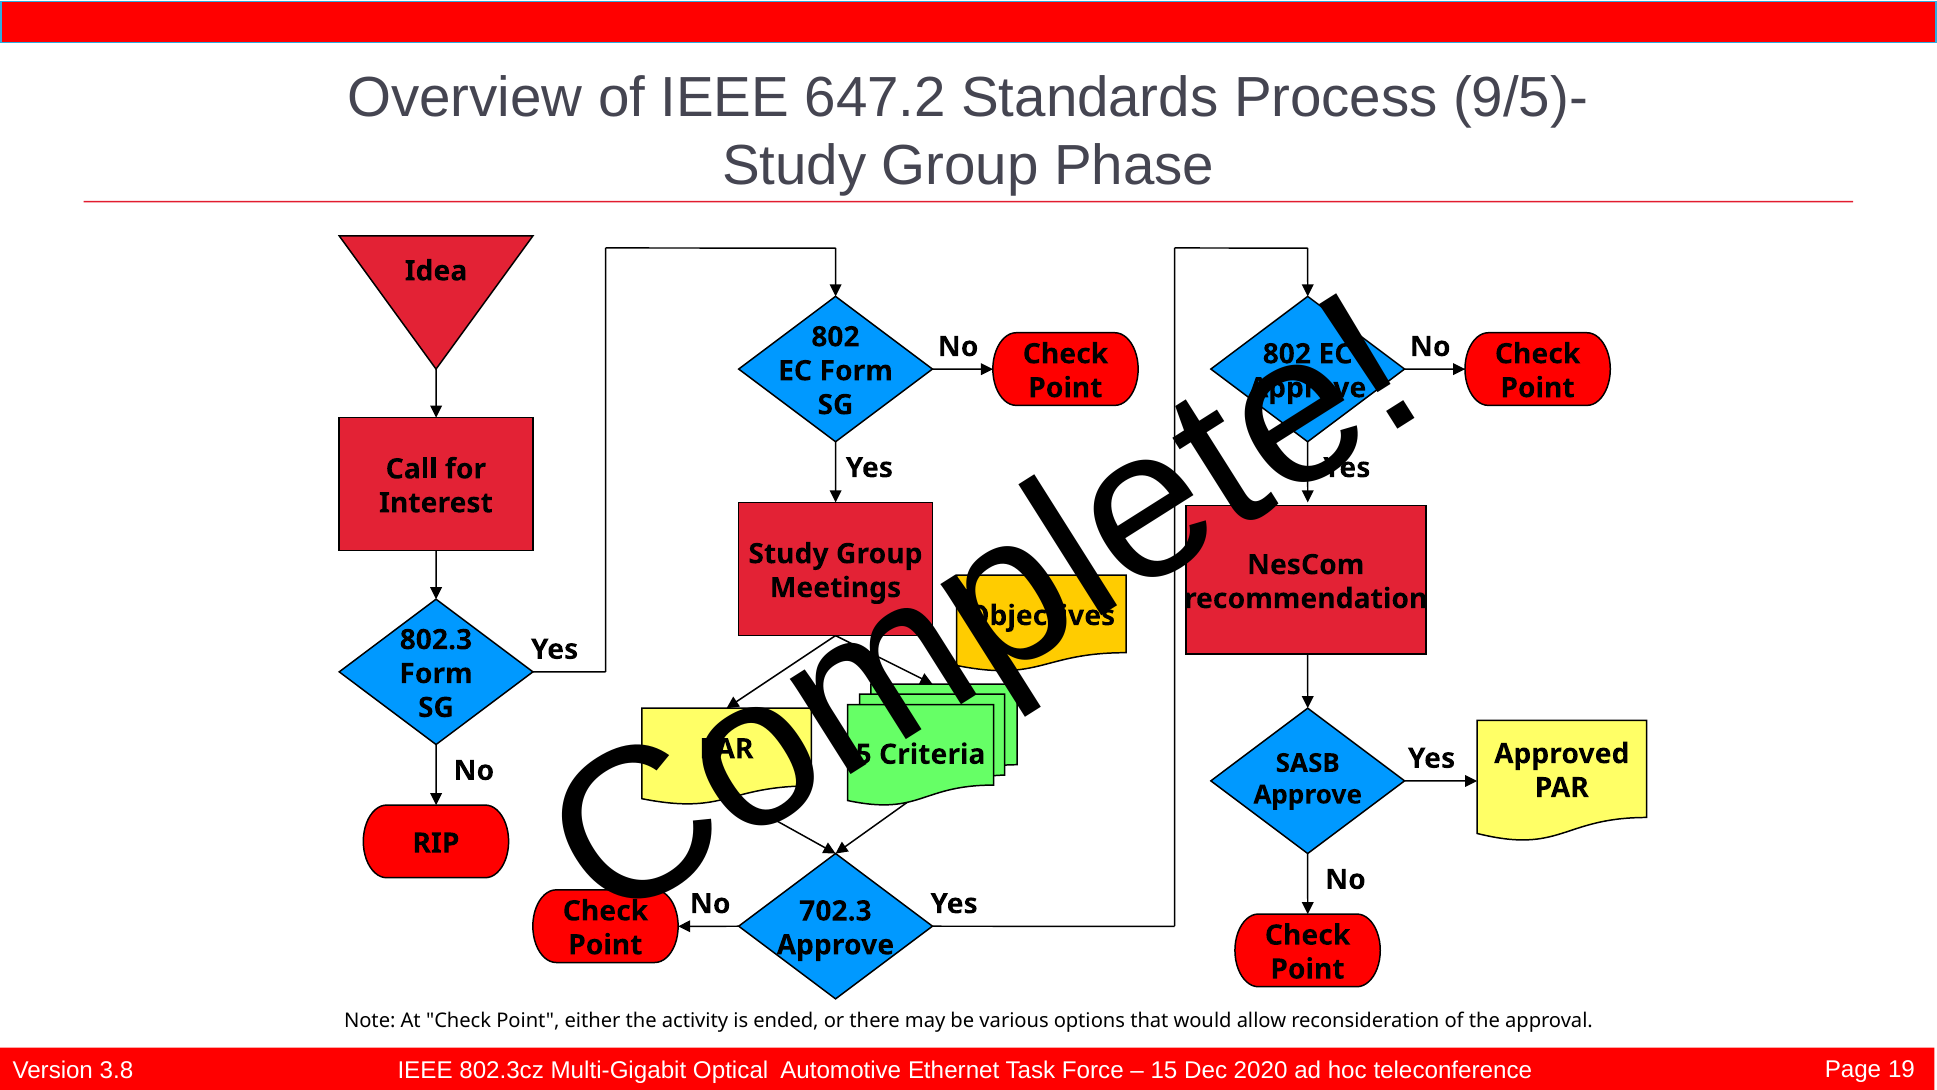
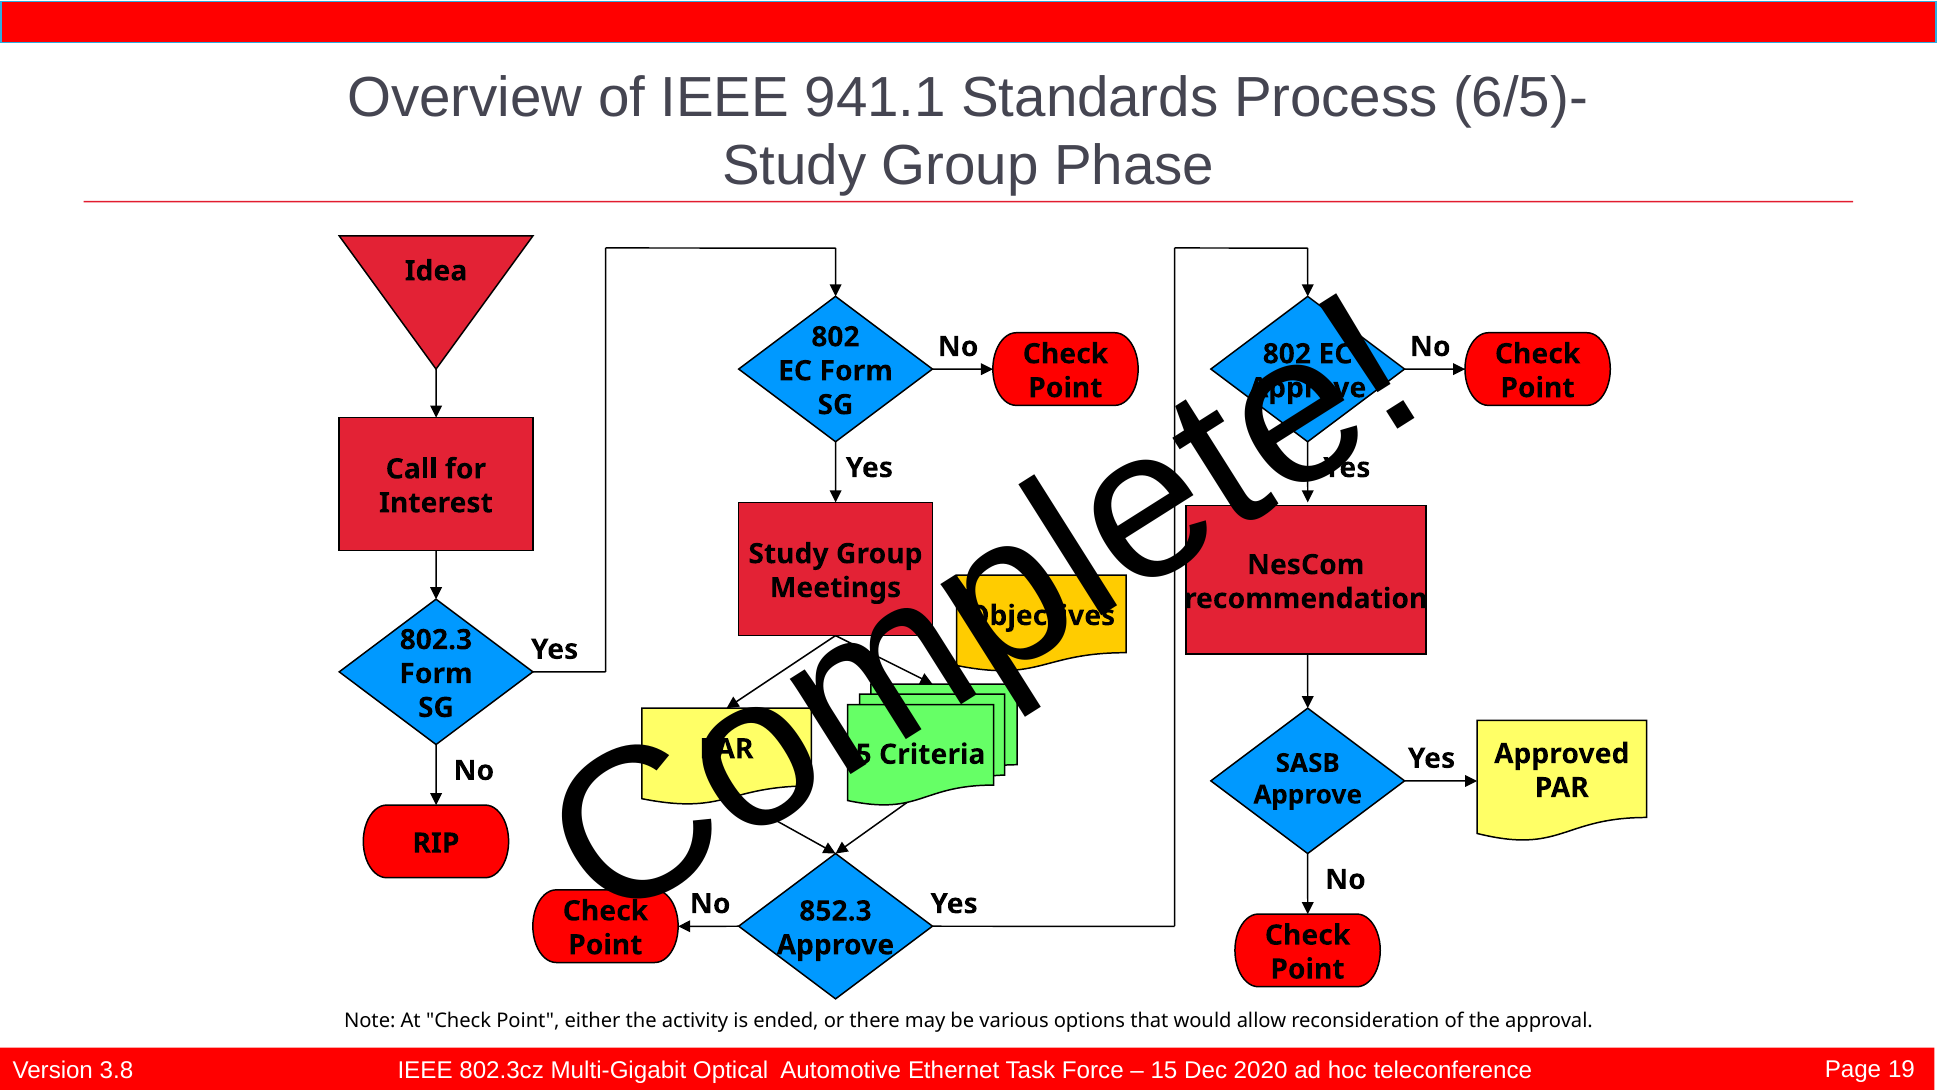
647.2: 647.2 -> 941.1 (875, 98)
9/5)-: 9/5)- -> 6/5)- (1521, 98)
702.3: 702.3 -> 852.3 (835, 911)
